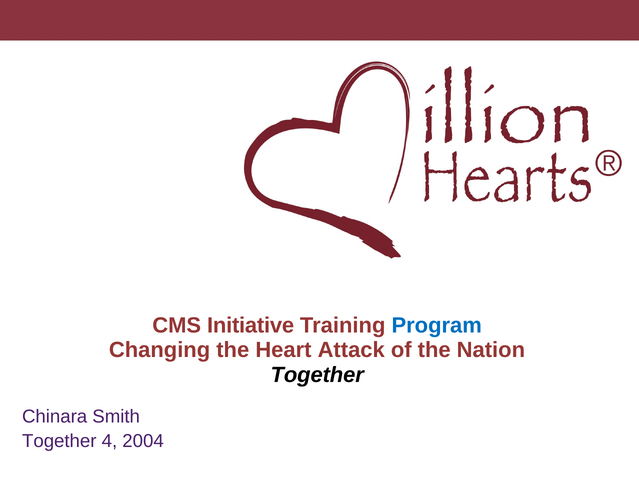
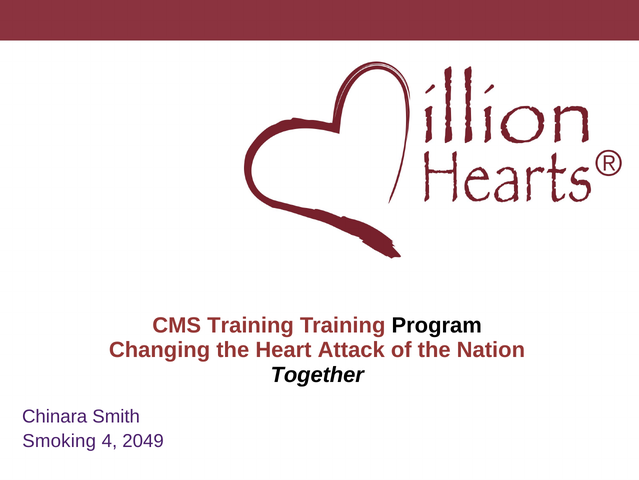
CMS Initiative: Initiative -> Training (251, 325)
Program colour: blue -> black (437, 325)
Together: Together -> Smoking (59, 440)
2004: 2004 -> 2049 (143, 440)
